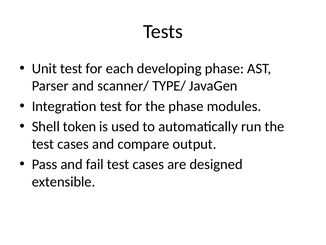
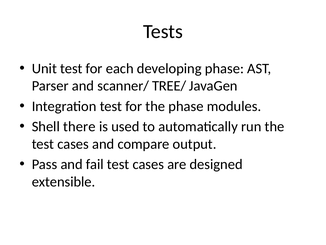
TYPE/: TYPE/ -> TREE/ (169, 86)
token: token -> there (79, 126)
